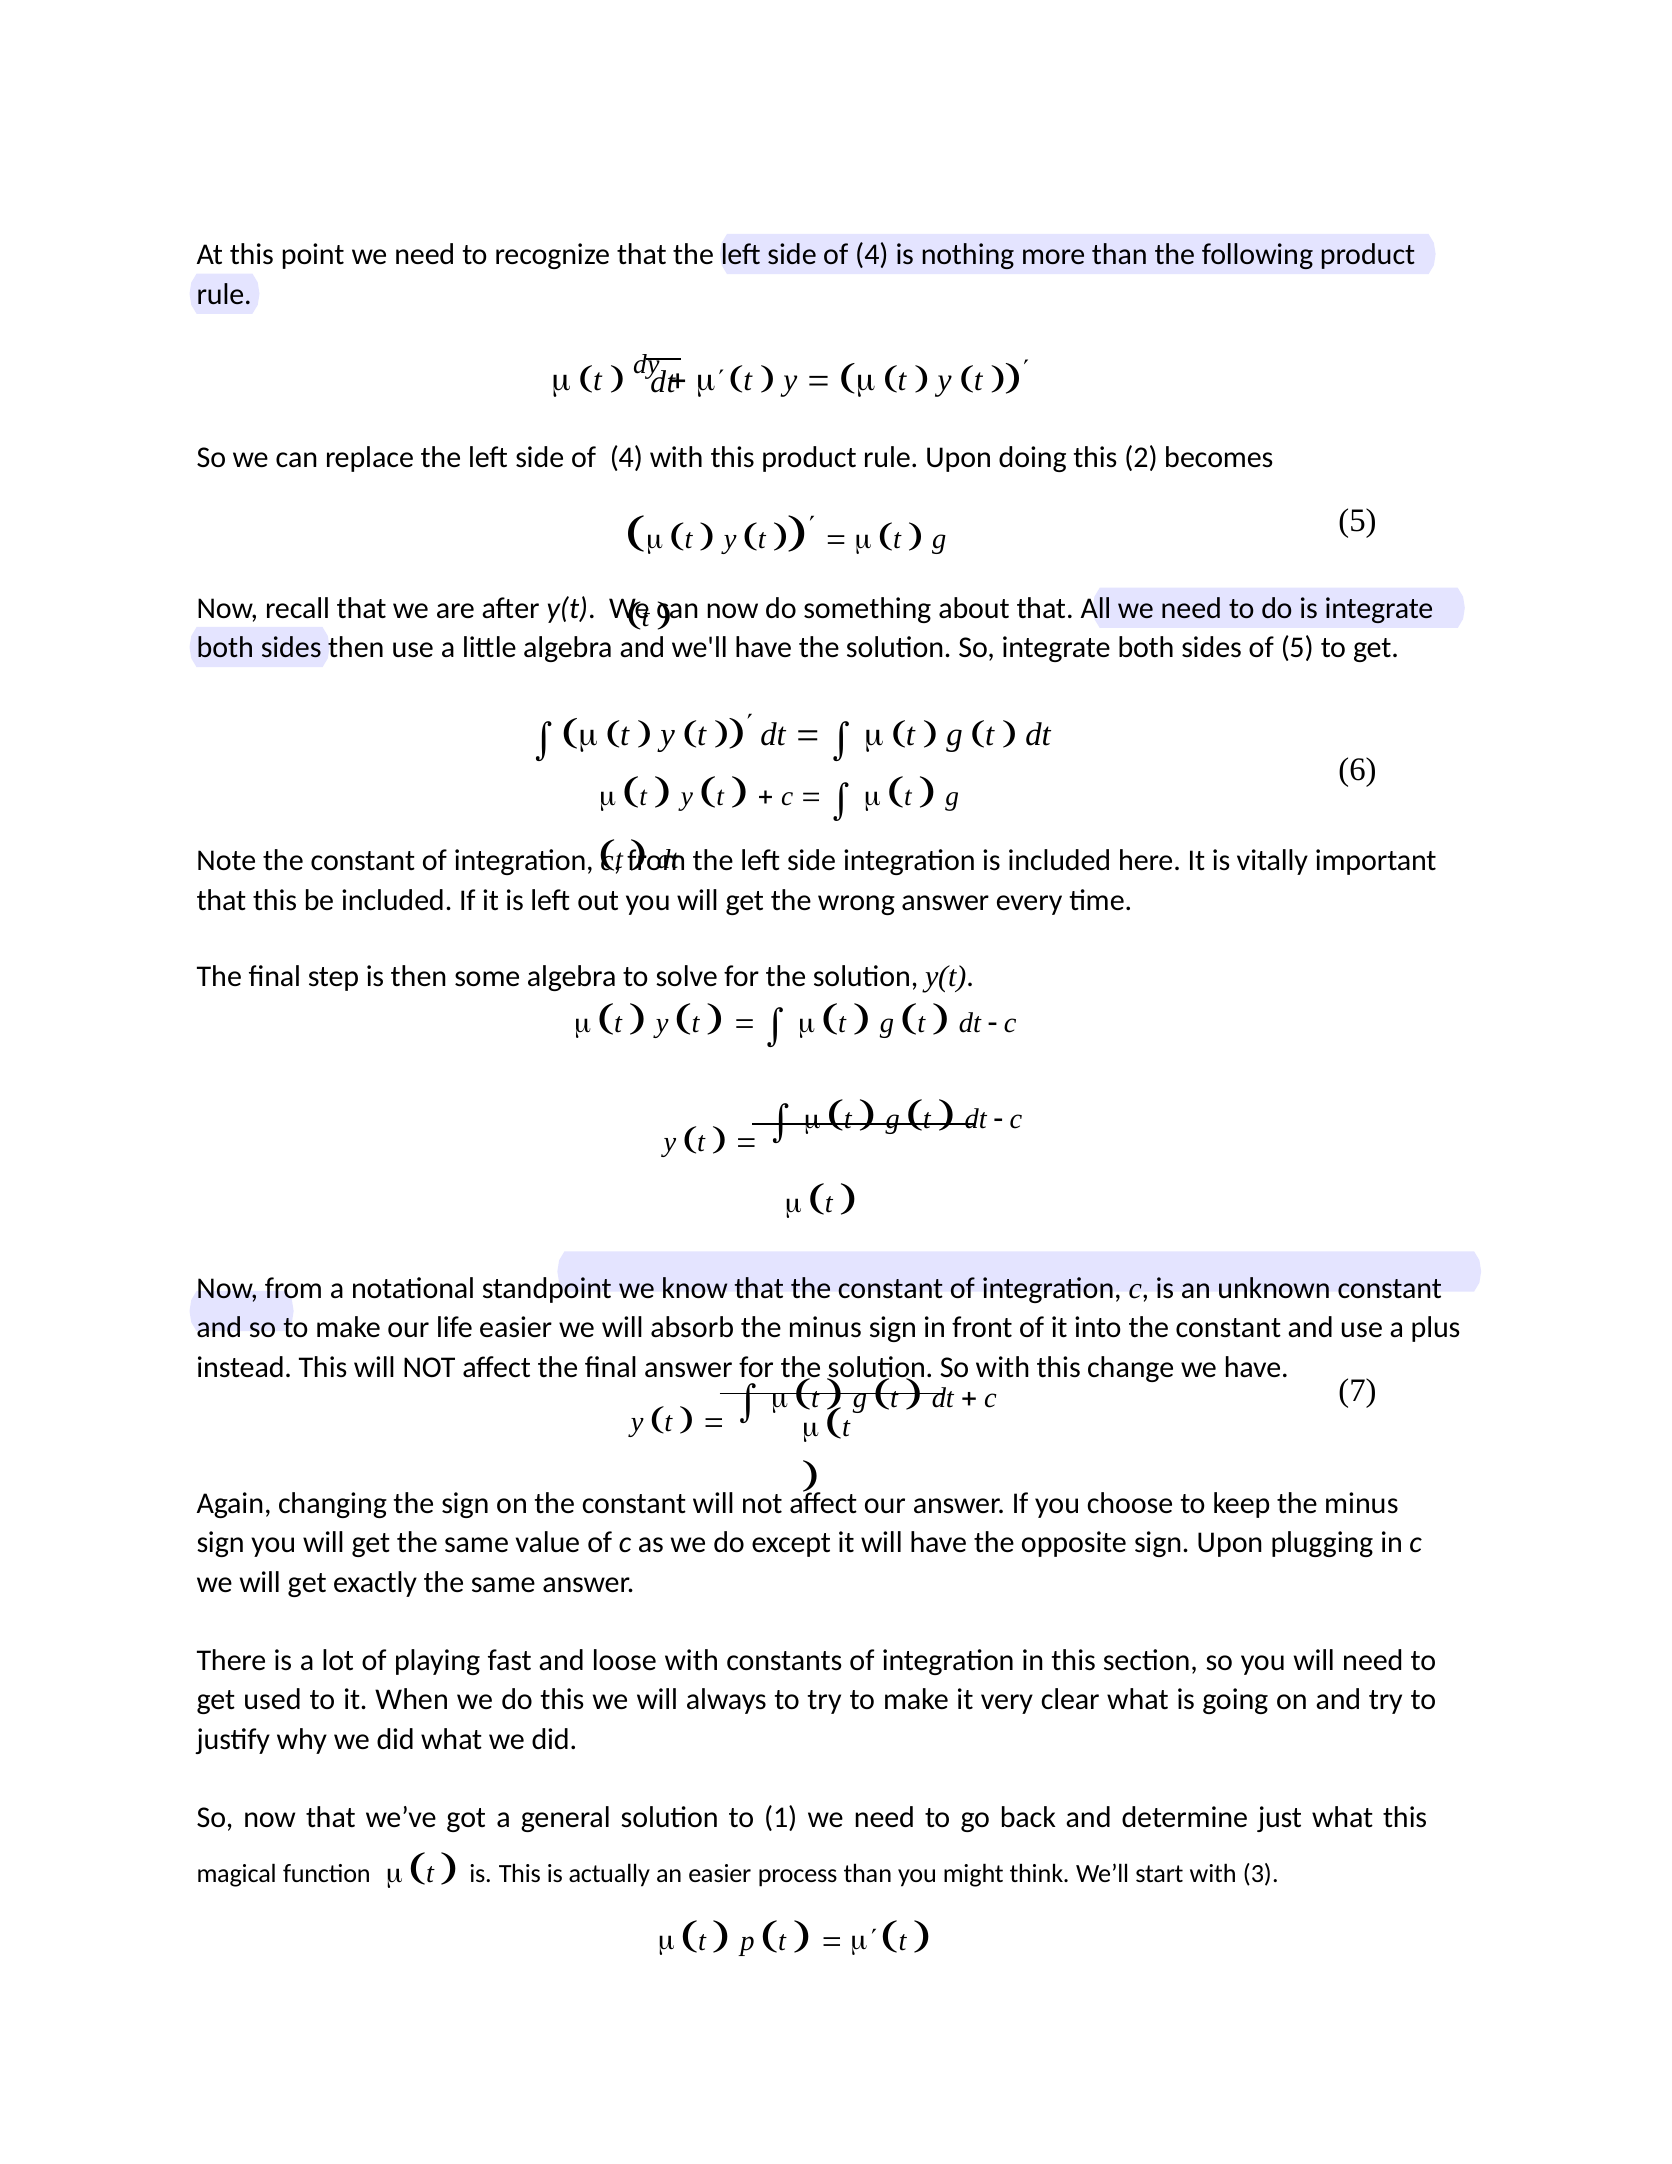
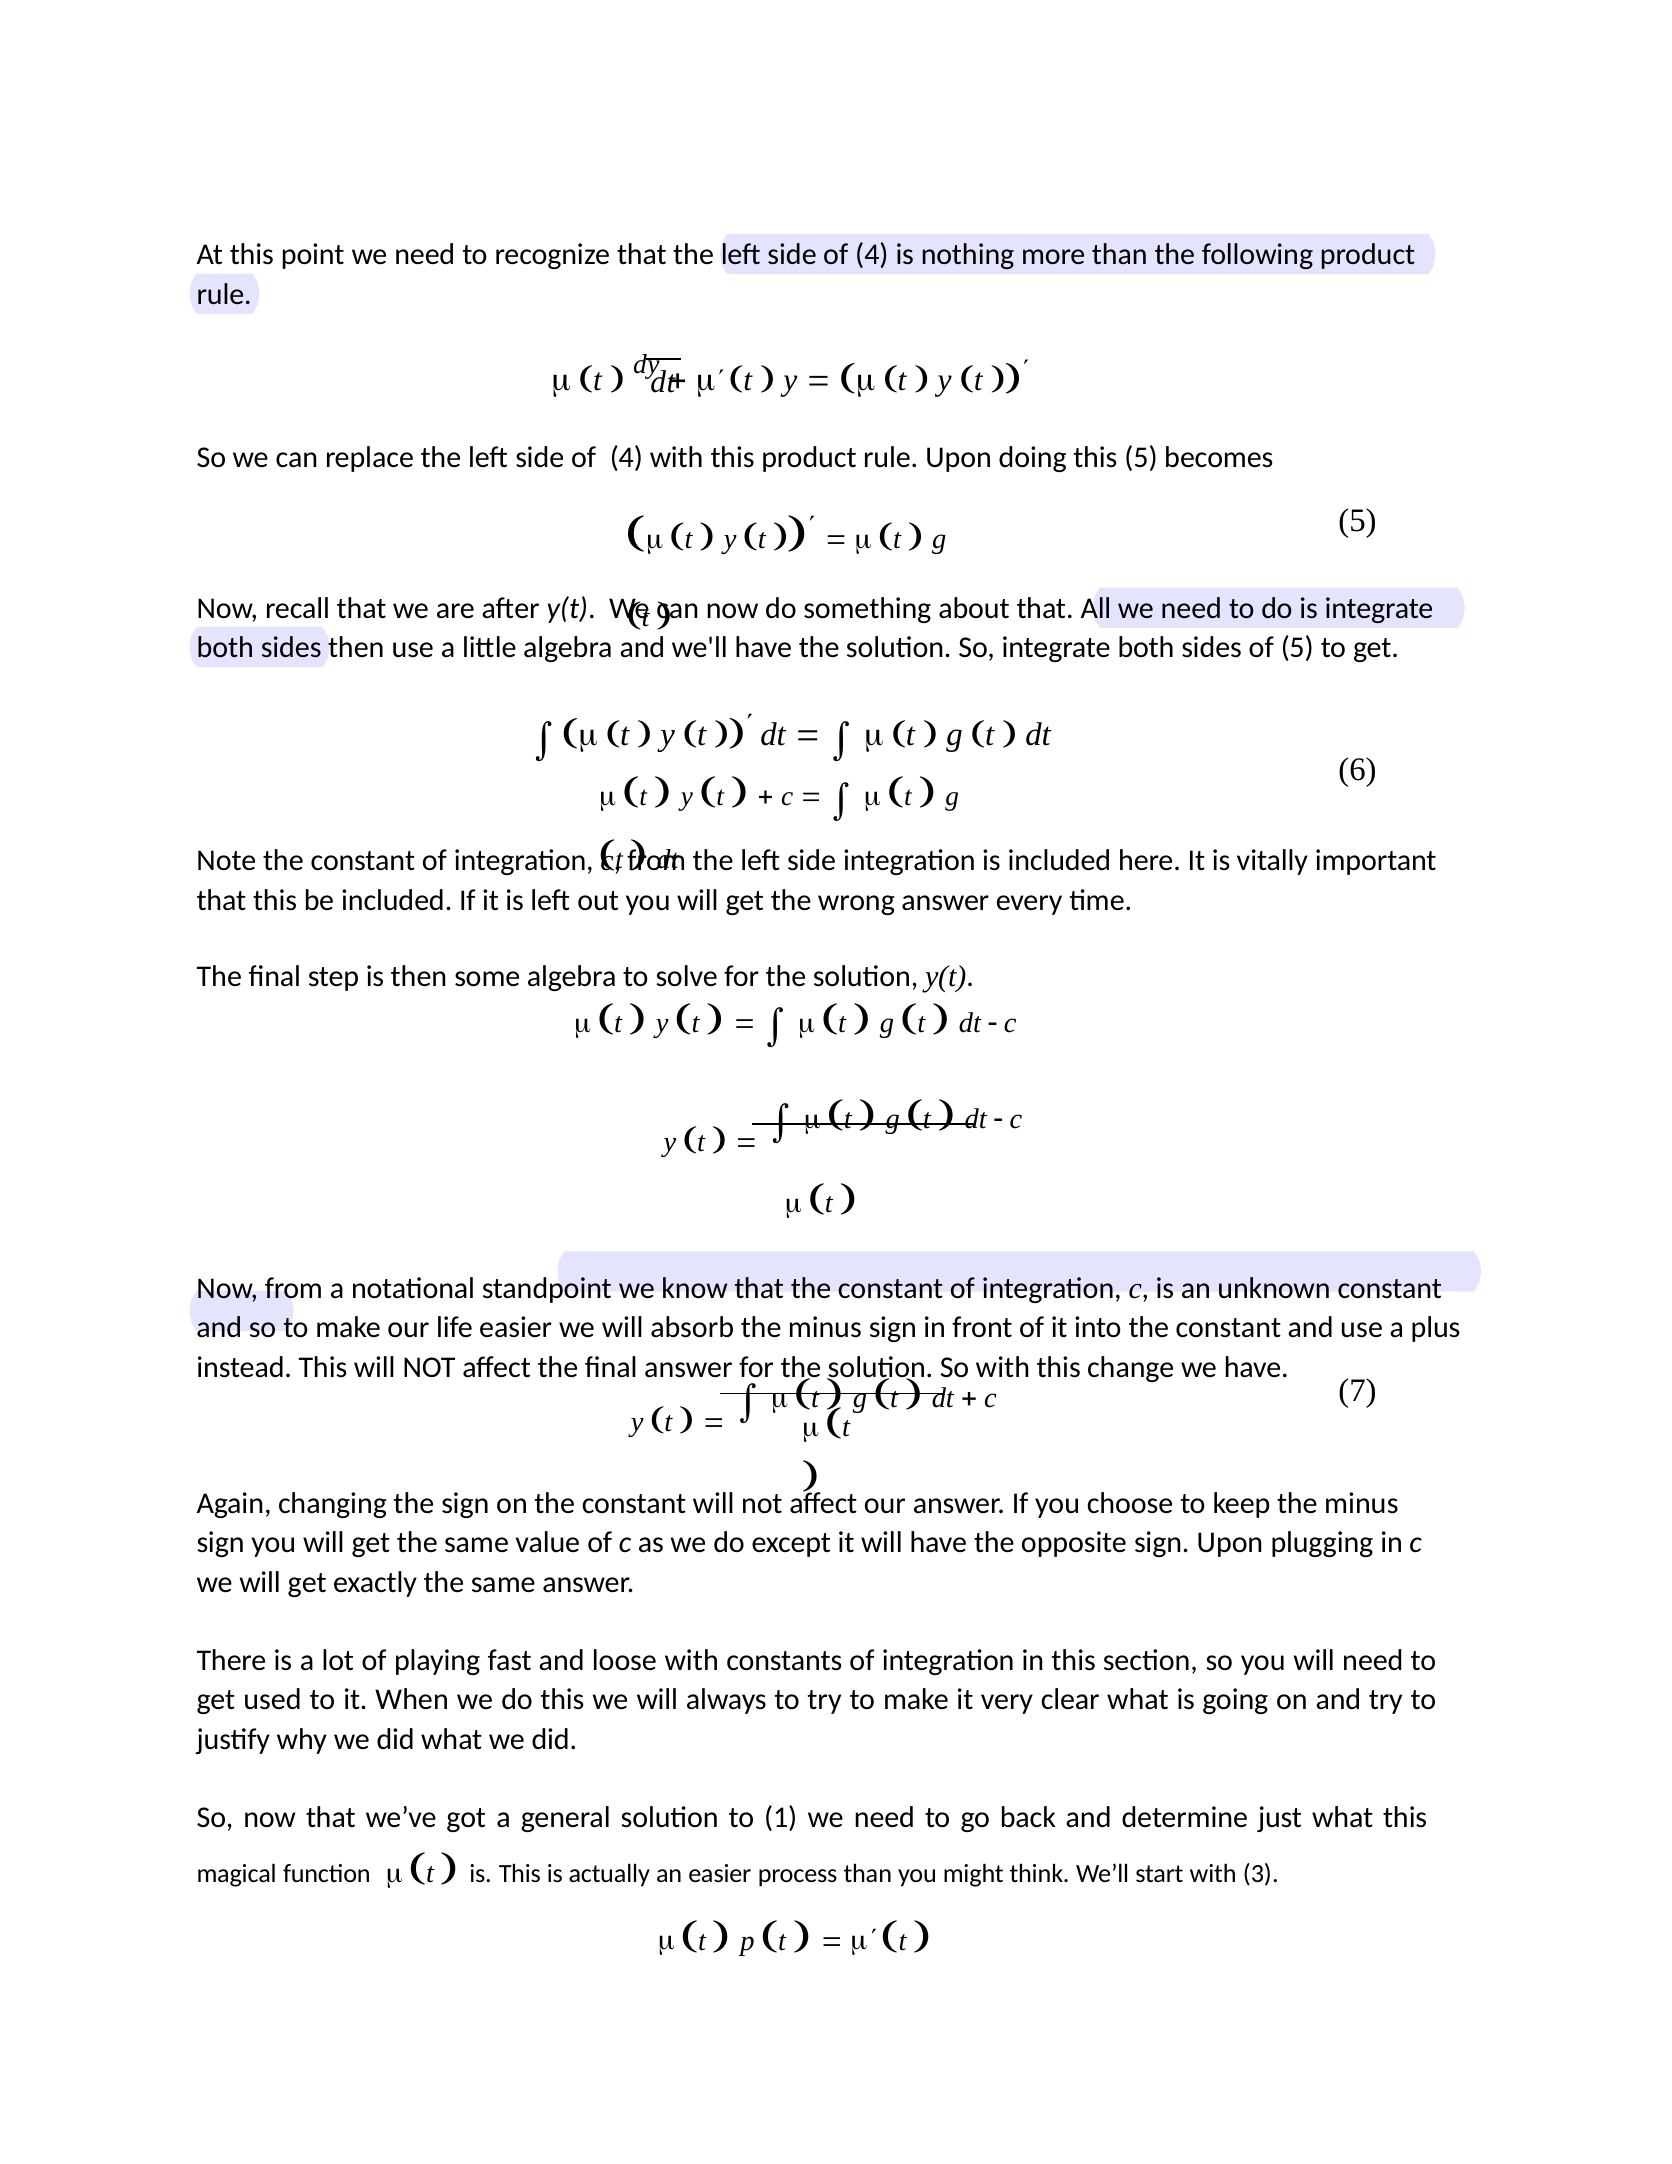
this 2: 2 -> 5 (1141, 457)
